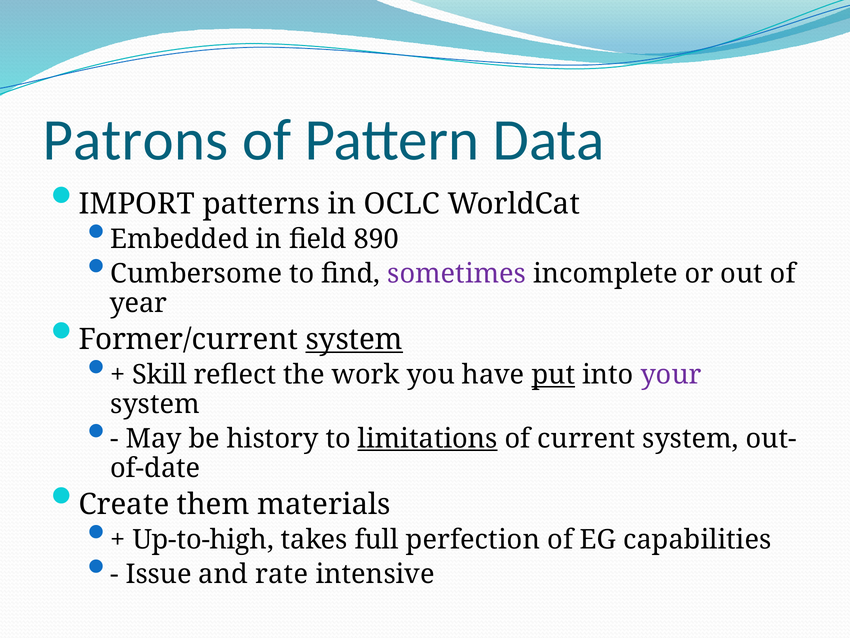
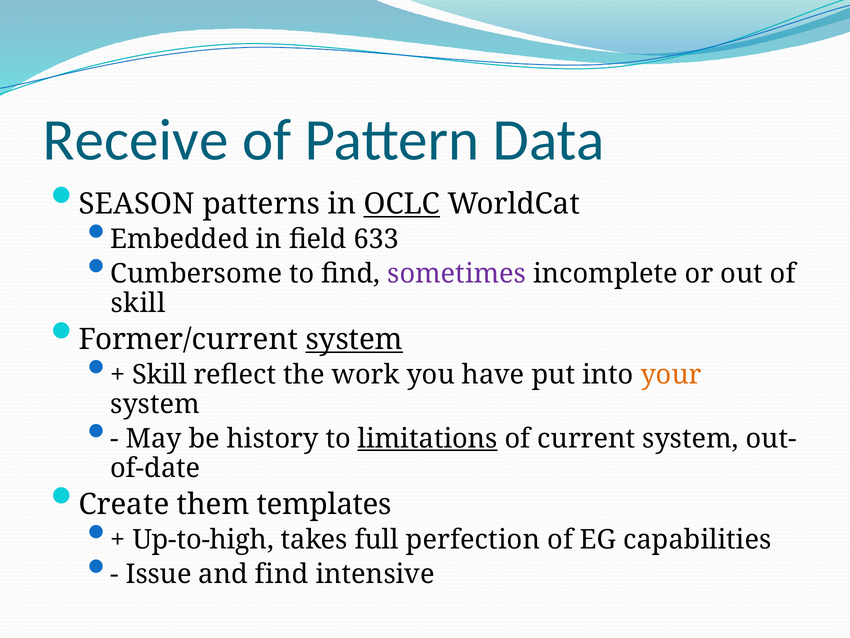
Patrons: Patrons -> Receive (136, 140)
IMPORT: IMPORT -> SEASON (137, 204)
OCLC underline: none -> present (402, 204)
890: 890 -> 633 (376, 239)
year: year -> skill (138, 303)
put underline: present -> none (553, 375)
your colour: purple -> orange (671, 375)
materials: materials -> templates (324, 504)
and rate: rate -> find (282, 574)
